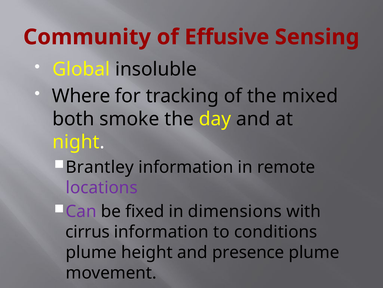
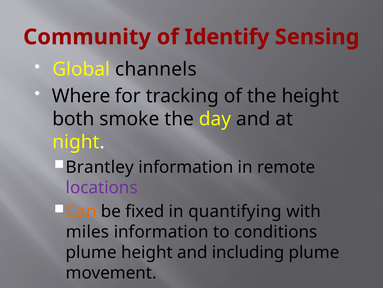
Effusive: Effusive -> Identify (227, 37)
insoluble: insoluble -> channels (156, 69)
the mixed: mixed -> height (310, 96)
Can colour: purple -> orange (81, 211)
dimensions: dimensions -> quantifying (235, 211)
cirrus: cirrus -> miles (87, 231)
presence: presence -> including (248, 252)
